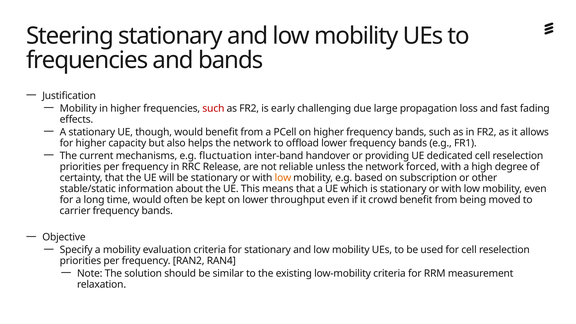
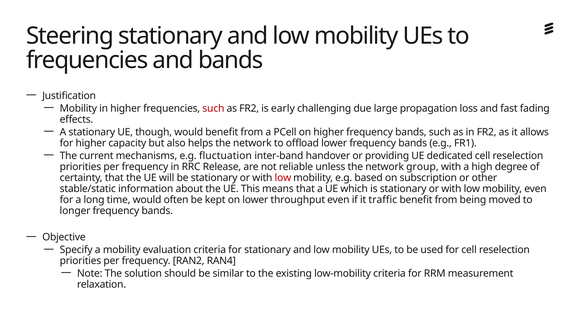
forced: forced -> group (422, 167)
low colour: orange -> red (283, 178)
crowd: crowd -> traffic (383, 200)
carrier: carrier -> longer (75, 211)
